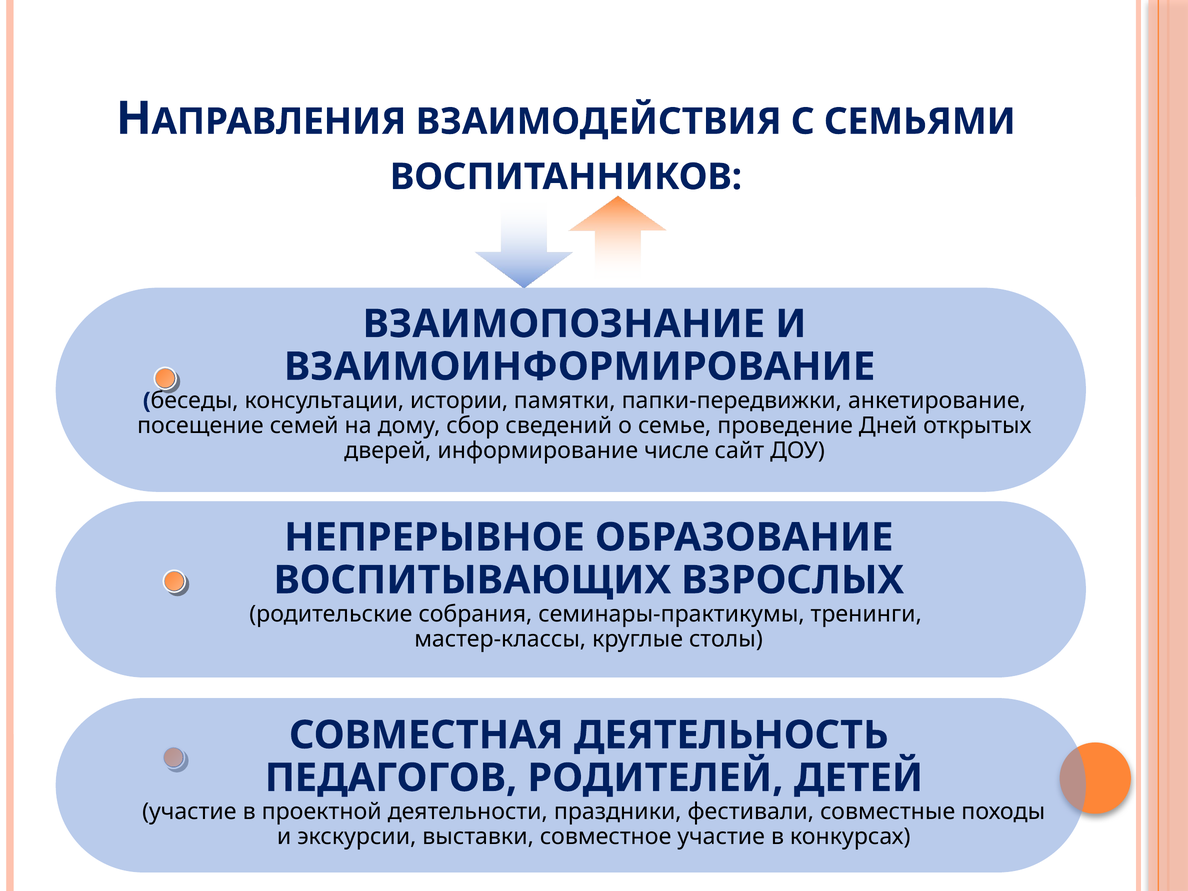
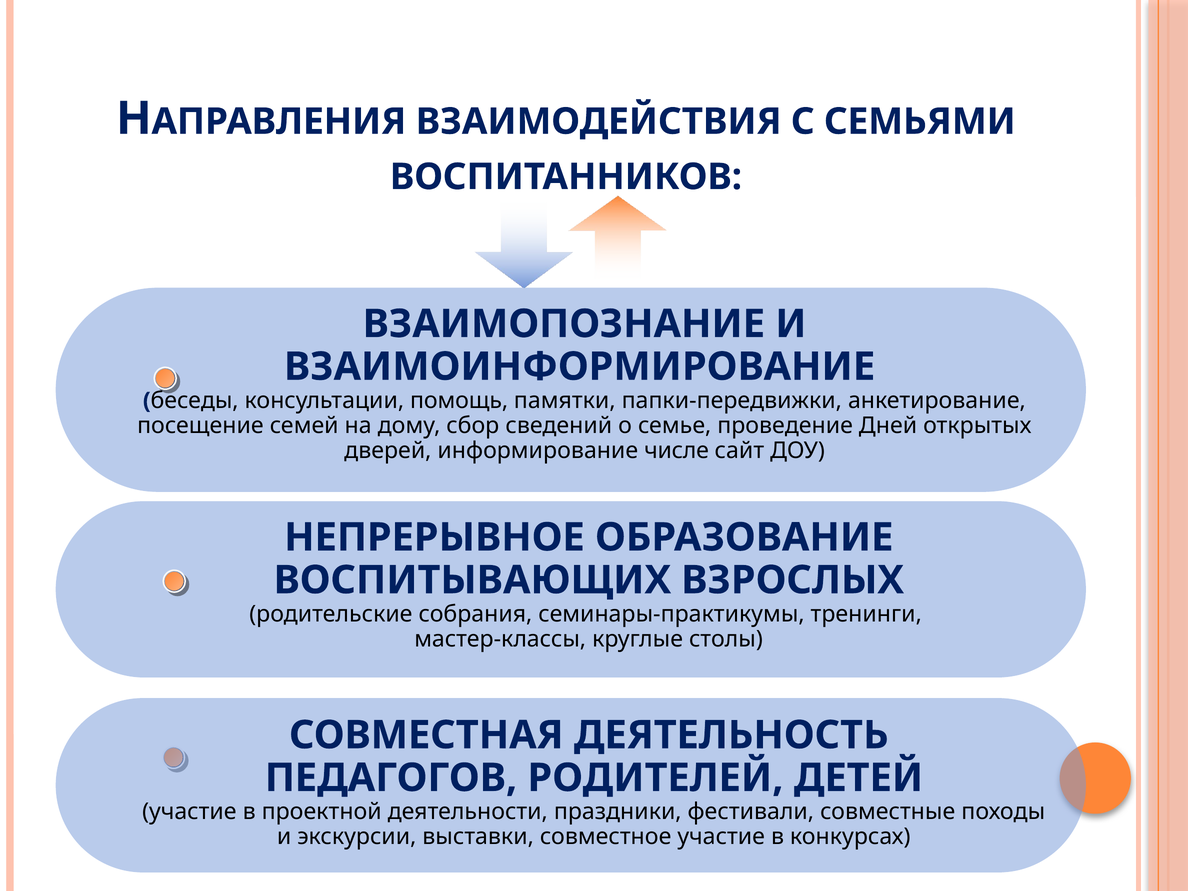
истории: истории -> помощь (459, 401)
